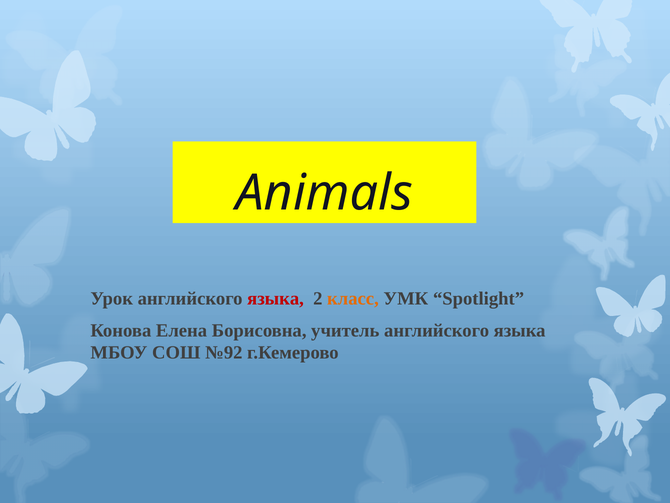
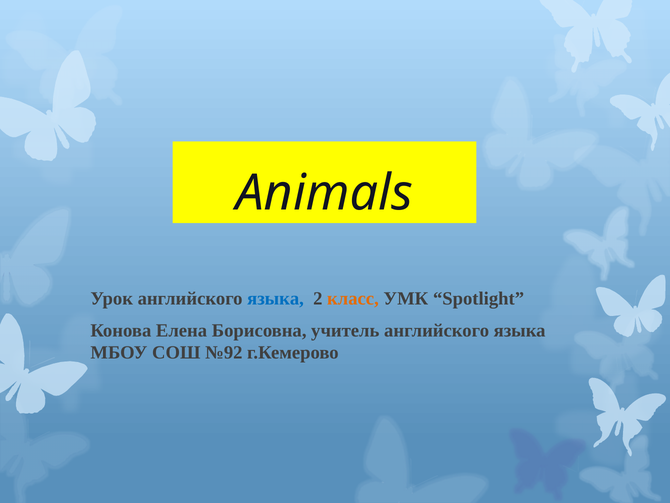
языка colour: red -> blue (276, 298)
